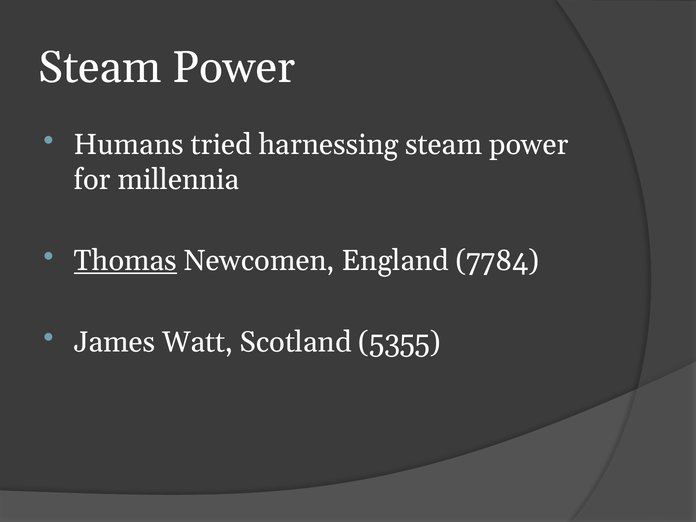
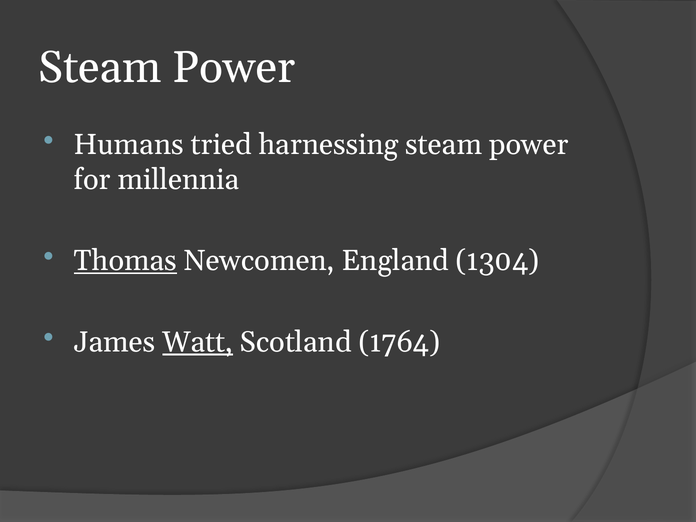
7784: 7784 -> 1304 (497, 261)
Watt underline: none -> present (198, 342)
5355: 5355 -> 1764 (399, 342)
